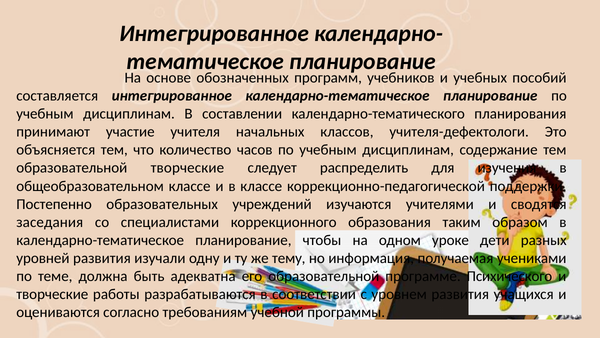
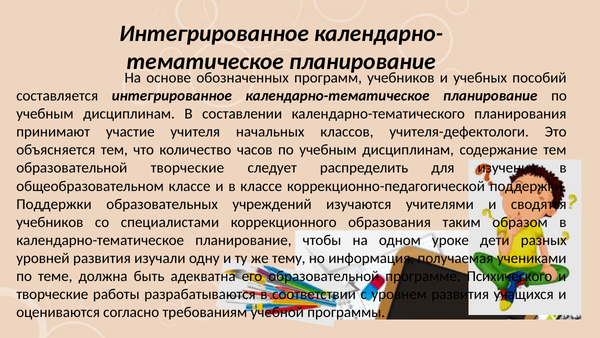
Постепенно: Постепенно -> Поддержки (54, 204)
заседания: заседания -> учебников (50, 222)
